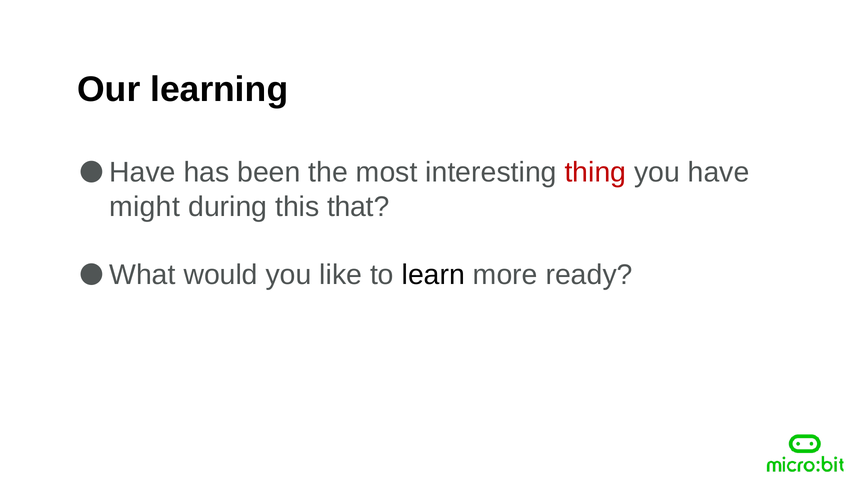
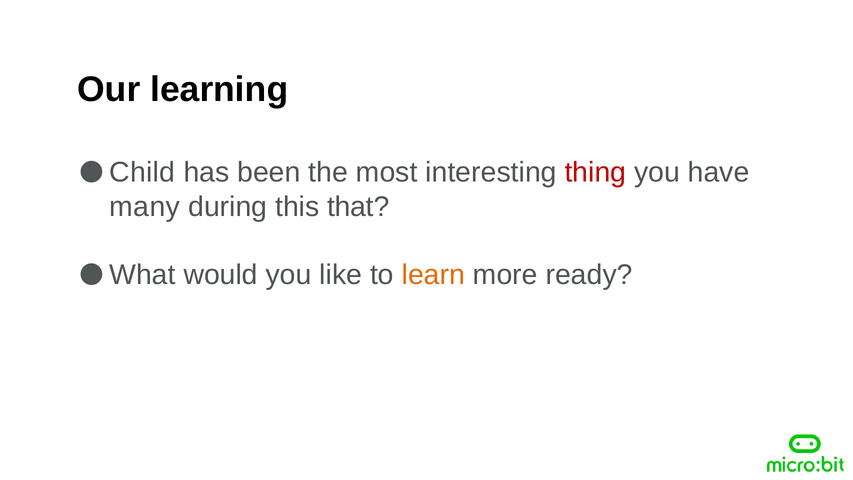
Have: Have -> Child (142, 172)
might: might -> many (145, 207)
learn colour: black -> orange (433, 275)
